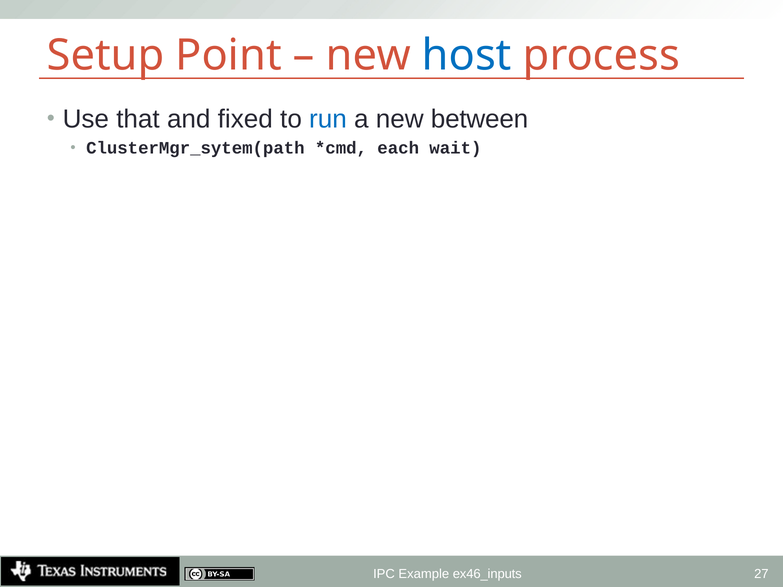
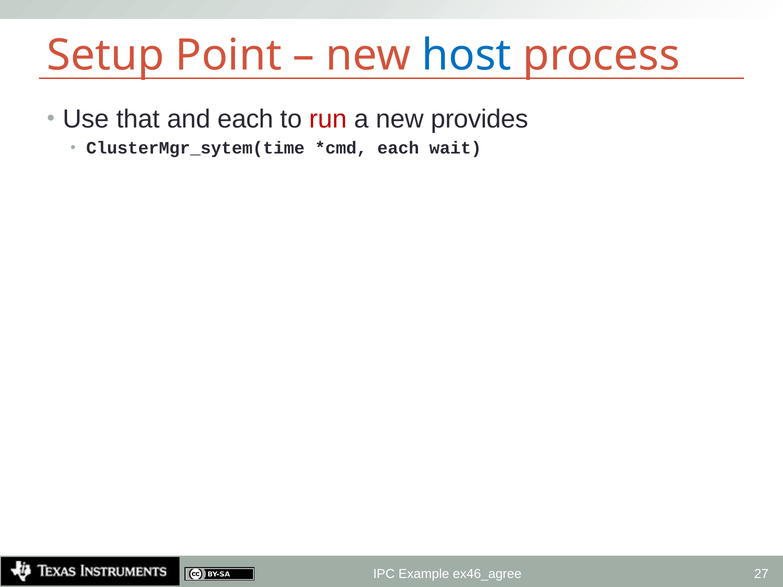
and fixed: fixed -> each (245, 119)
run colour: blue -> red (328, 119)
between: between -> provides (480, 119)
ClusterMgr_sytem(path: ClusterMgr_sytem(path -> ClusterMgr_sytem(time (195, 148)
ex46_inputs: ex46_inputs -> ex46_agree (487, 574)
